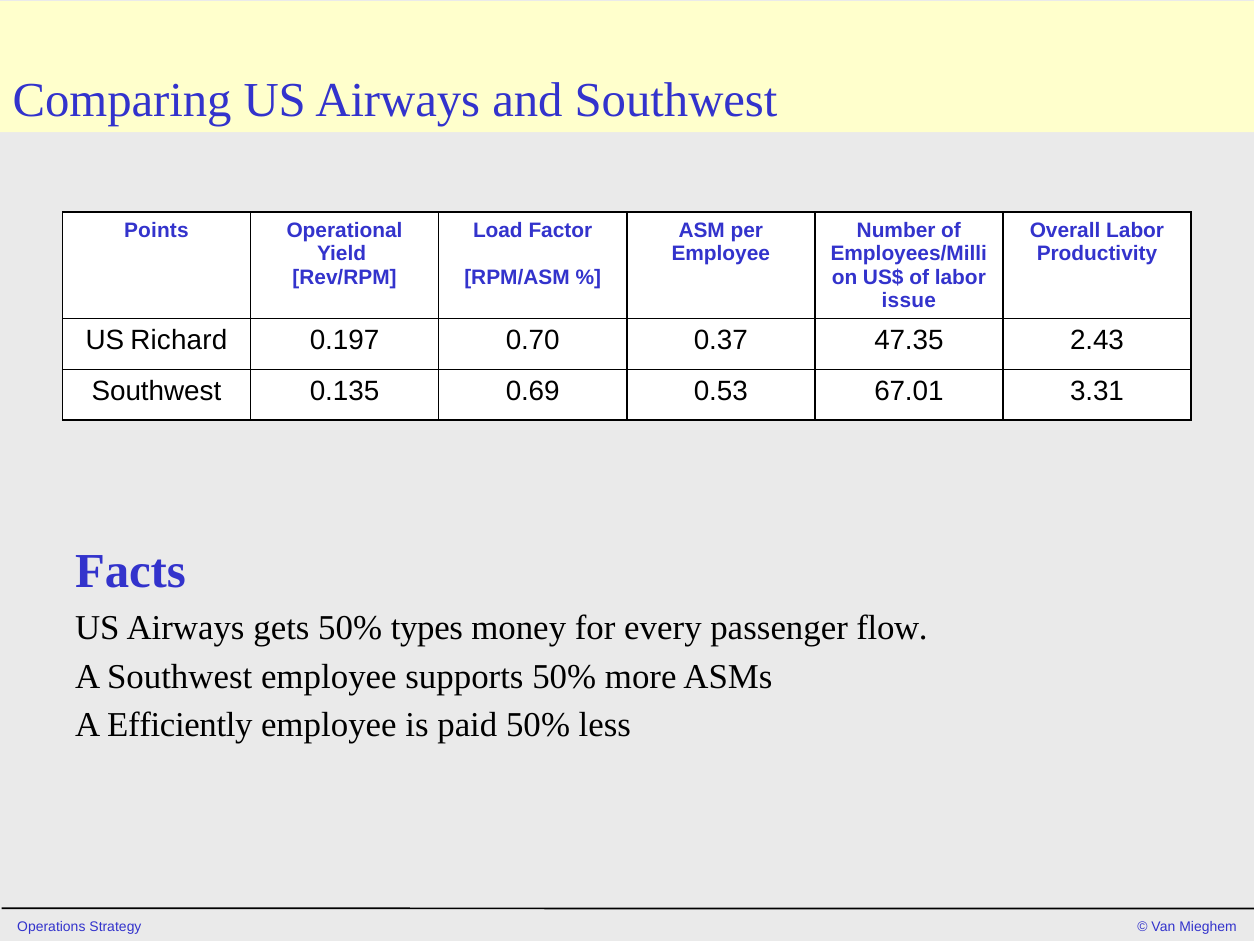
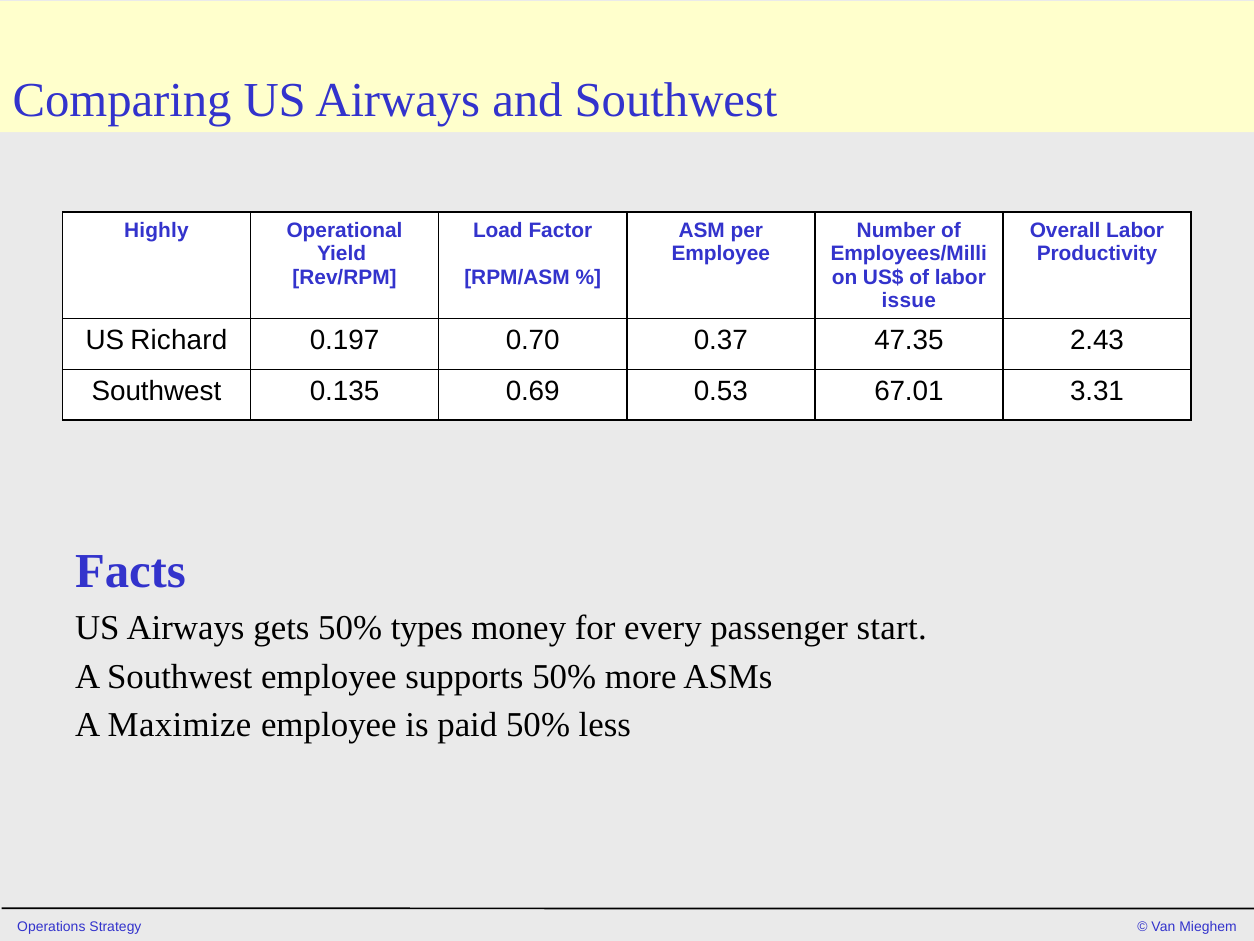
Points: Points -> Highly (156, 230)
flow: flow -> start (892, 627)
Efficiently: Efficiently -> Maximize (180, 725)
